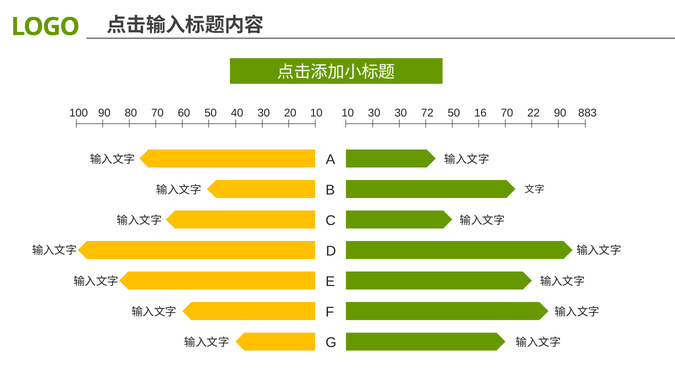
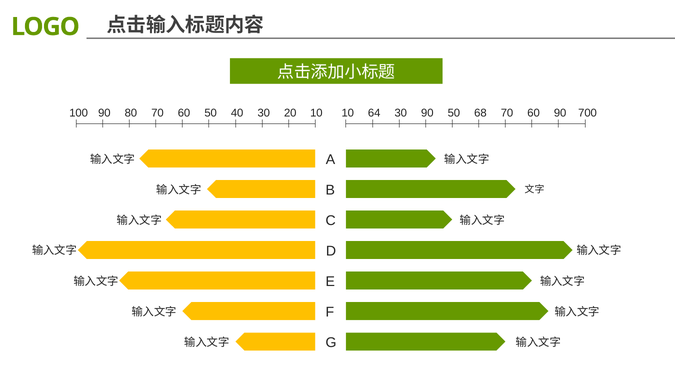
10 30: 30 -> 64 (374, 113)
30 72: 72 -> 90 (427, 113)
16: 16 -> 68 (480, 113)
70 22: 22 -> 60 (534, 113)
883: 883 -> 700 (588, 113)
